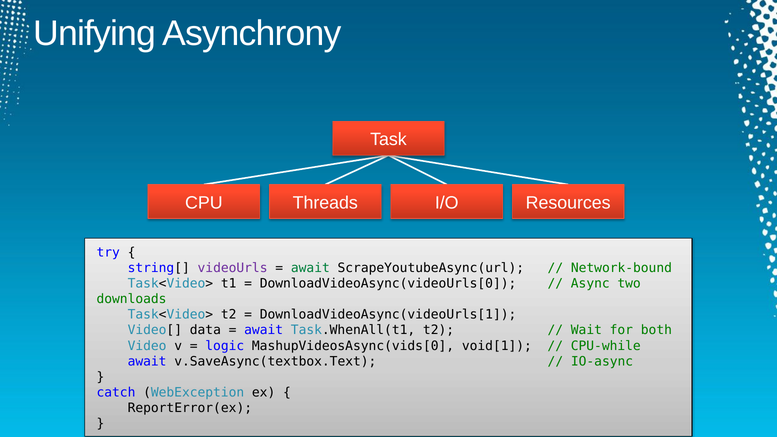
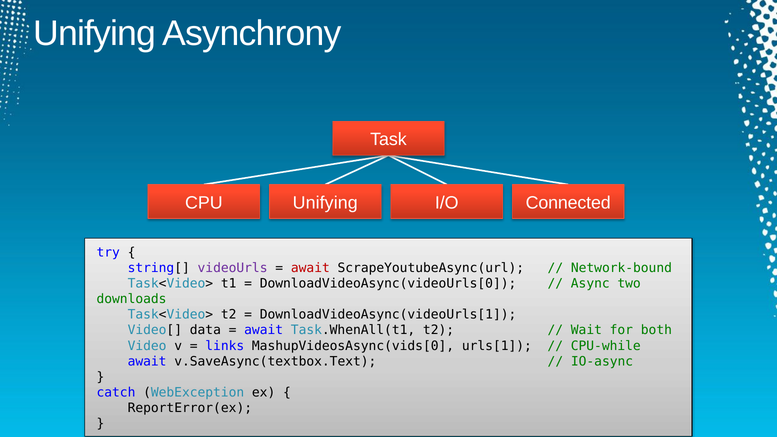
CPU Threads: Threads -> Unifying (325, 203)
Resources: Resources -> Connected (568, 203)
await colour: green -> red (310, 268)
logic: logic -> links (225, 346)
void[1: void[1 -> urls[1 (497, 346)
